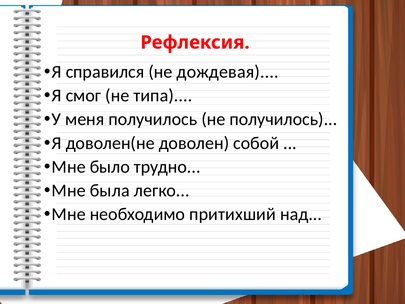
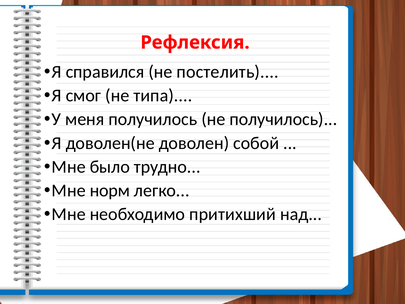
дождевая: дождевая -> постелить (228, 72)
была: была -> норм (110, 190)
